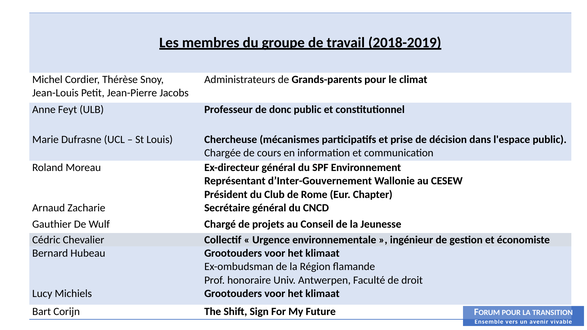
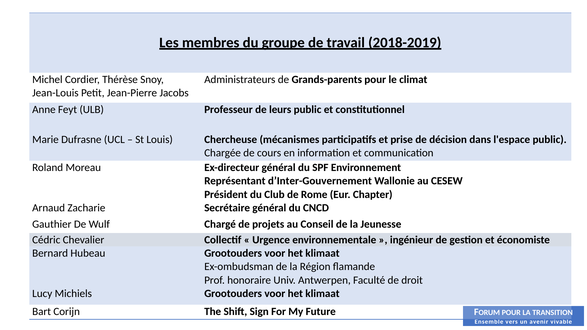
donc: donc -> leurs (280, 110)
